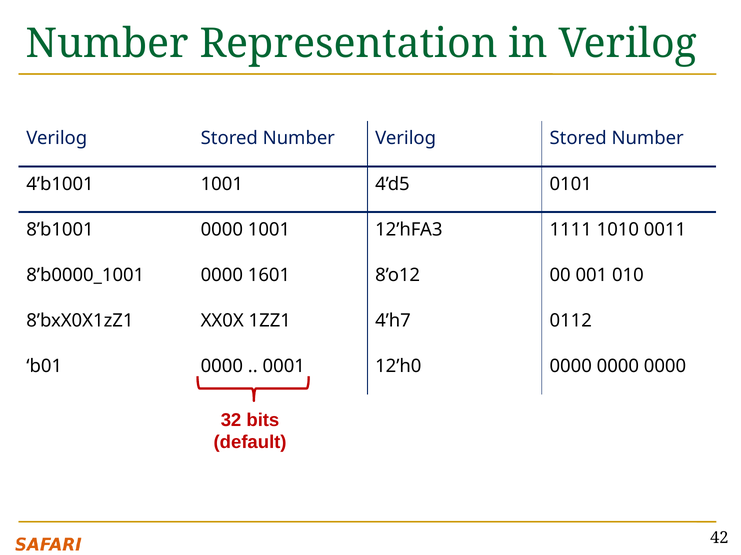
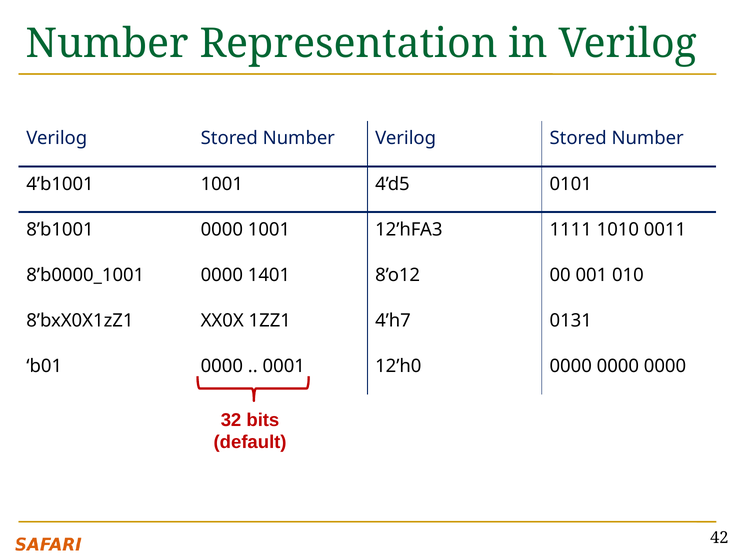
1601: 1601 -> 1401 (269, 275)
0112: 0112 -> 0131 (571, 321)
